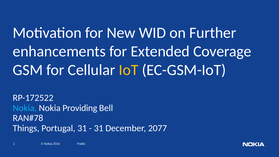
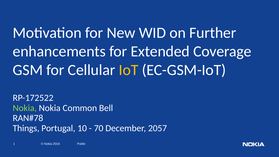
Nokia colour: light blue -> light green (25, 108)
Providing: Providing -> Common (80, 108)
Portugal 31: 31 -> 10 (82, 128)
31: 31 -> 70 (99, 128)
2077: 2077 -> 2057 (158, 128)
